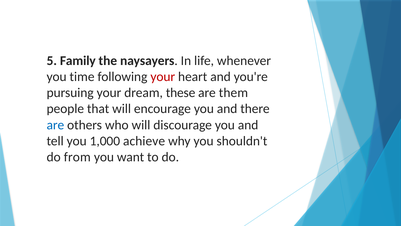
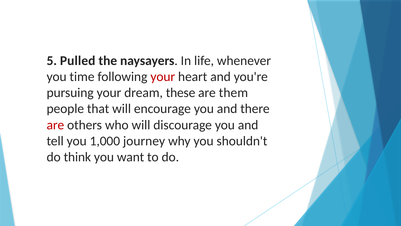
Family: Family -> Pulled (78, 61)
are colour: blue -> red (55, 125)
achieve: achieve -> journey (144, 141)
from: from -> think (77, 157)
